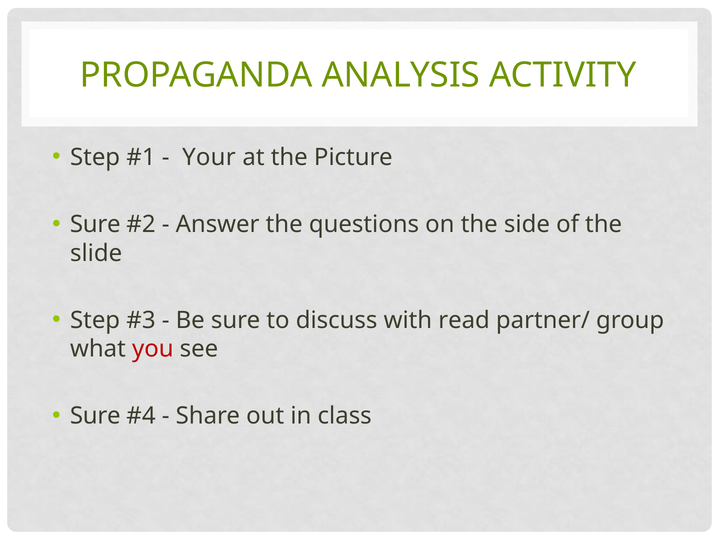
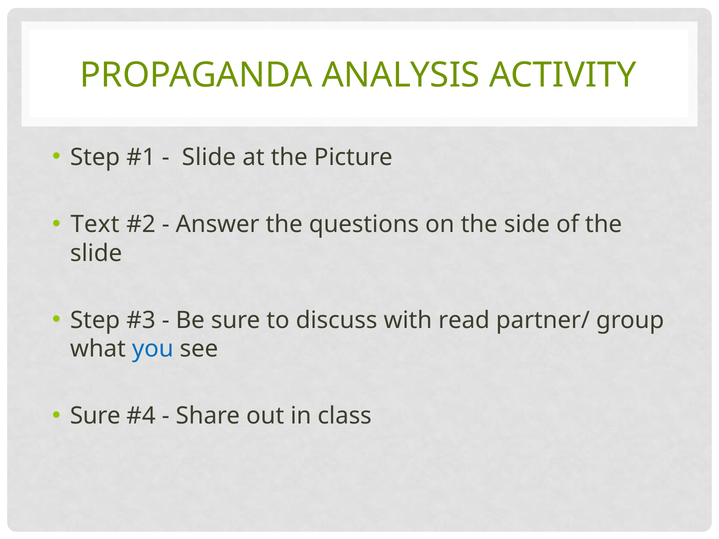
Your: Your -> Slide (209, 157)
Sure: Sure -> Text (95, 225)
you colour: red -> blue (153, 349)
